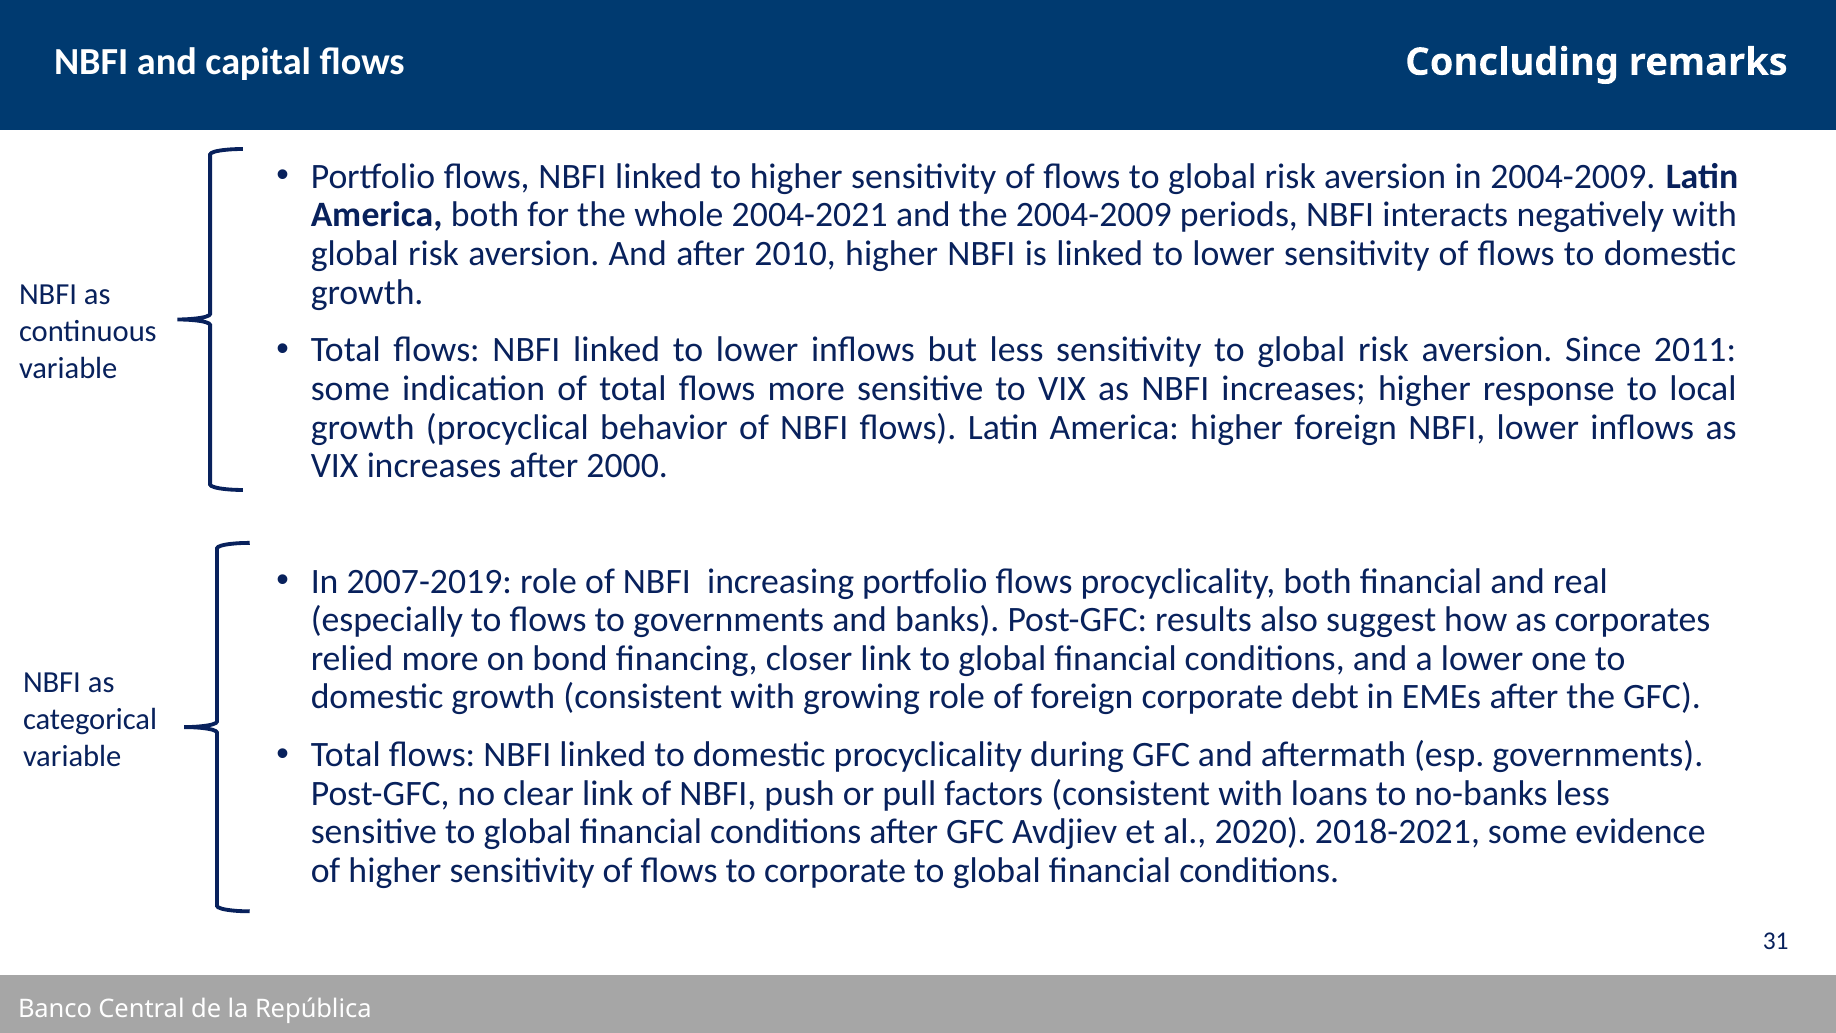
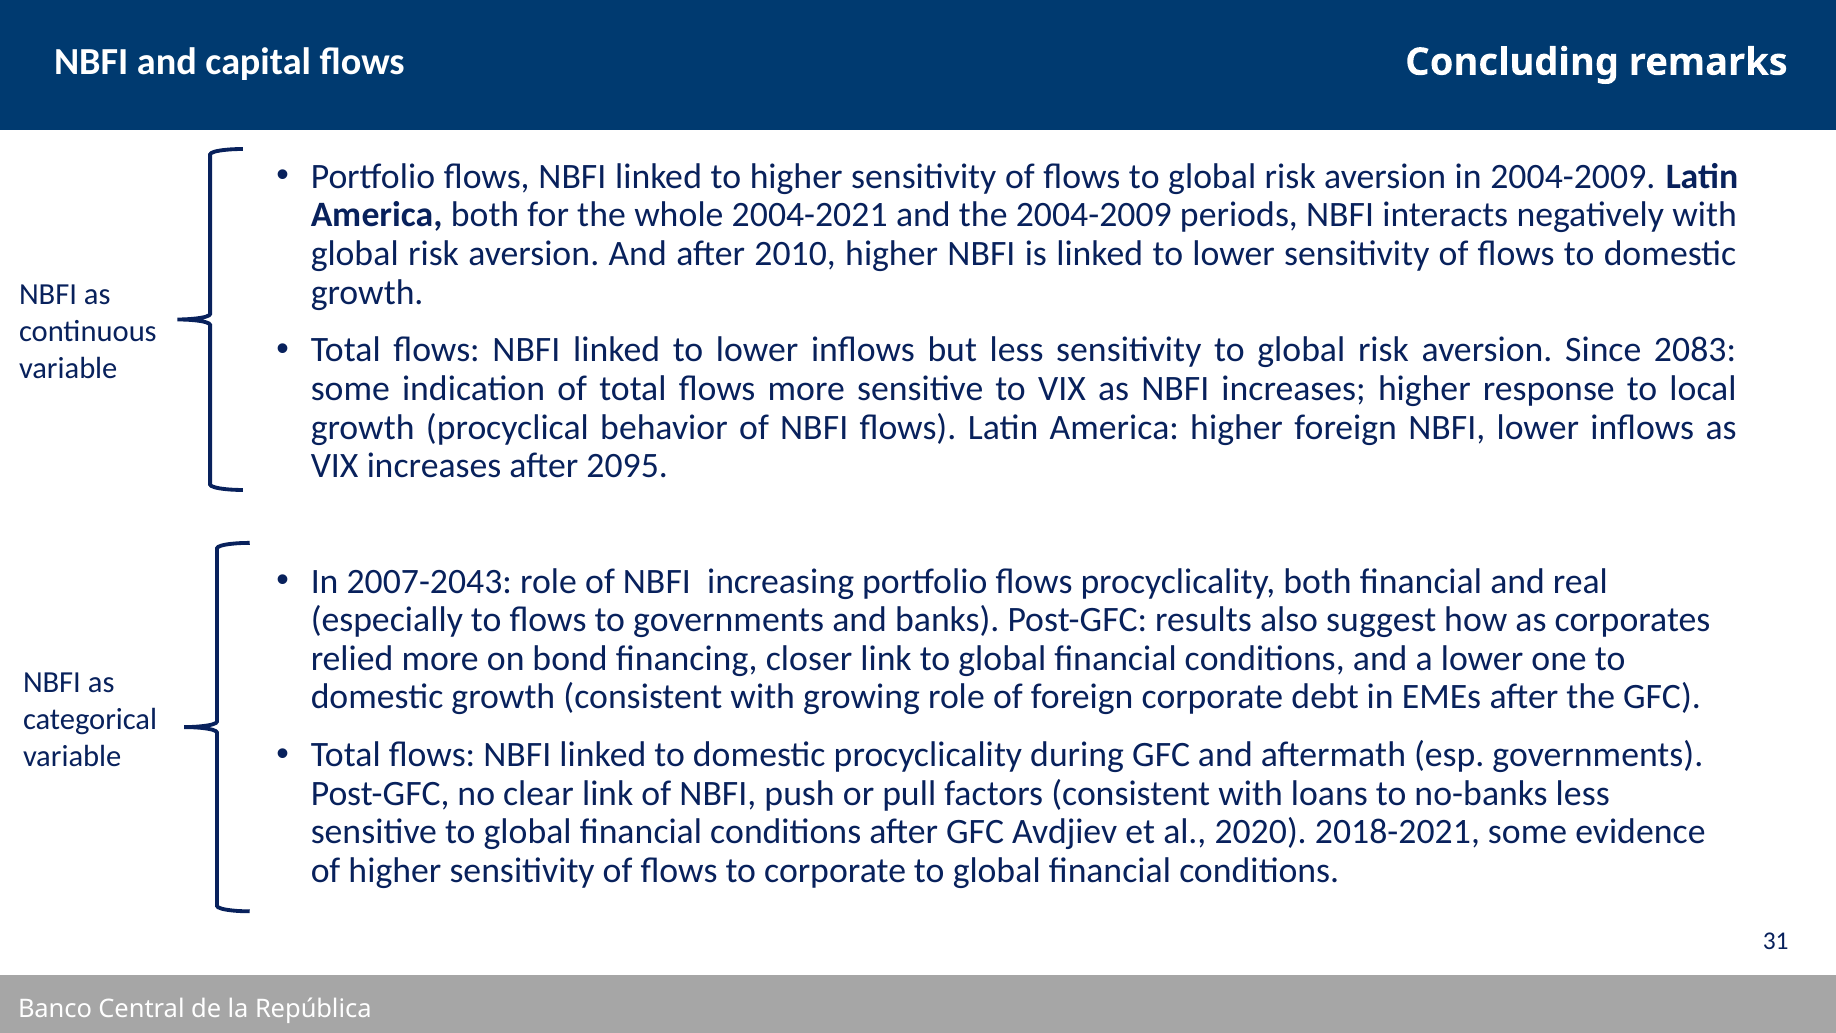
2011: 2011 -> 2083 (1695, 350)
2000: 2000 -> 2095 (627, 466)
2007-2019: 2007-2019 -> 2007-2043 (429, 581)
